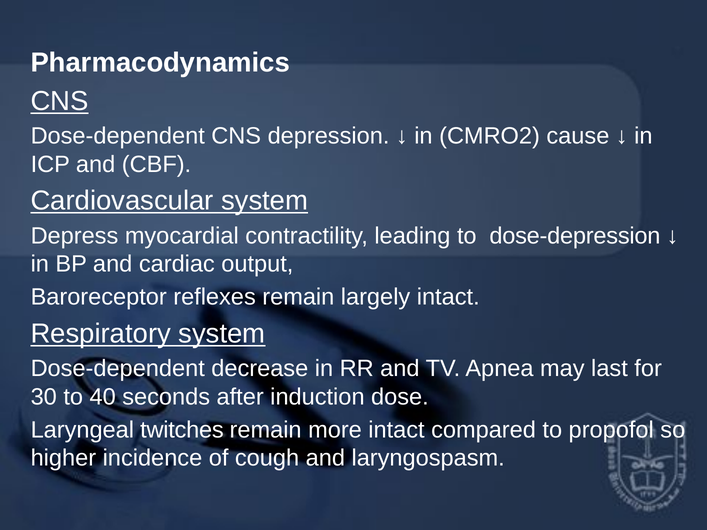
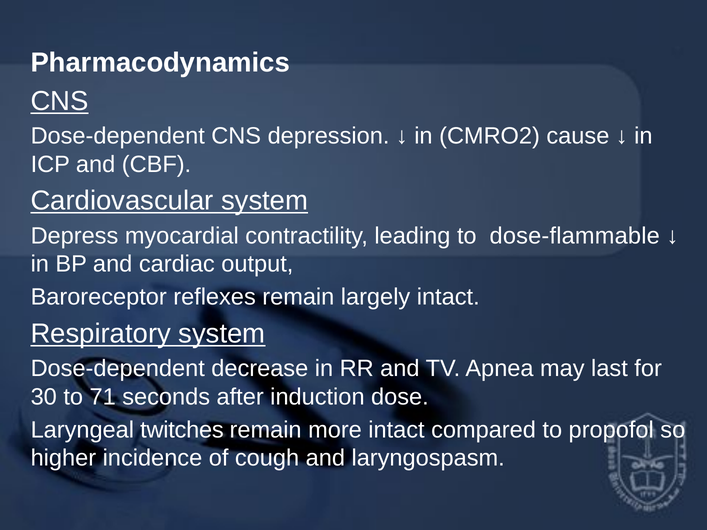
dose-depression: dose-depression -> dose-flammable (575, 236)
40: 40 -> 71 (103, 397)
